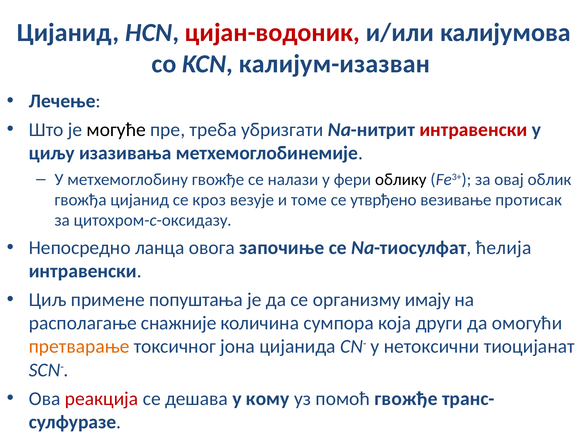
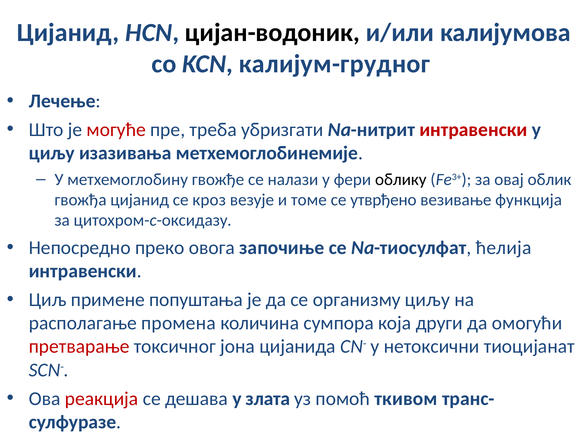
цијан-водоник colour: red -> black (272, 33)
калијум-изазван: калијум-изазван -> калијум-грудног (334, 64)
могуће colour: black -> red (116, 130)
протисак: протисак -> функција (529, 200)
ланца: ланца -> преко (160, 248)
организму имају: имају -> циљу (427, 300)
снажније: снажније -> промена (179, 324)
претварање colour: orange -> red (79, 347)
кому: кому -> злата (268, 399)
помоћ гвожђе: гвожђе -> ткивом (406, 399)
